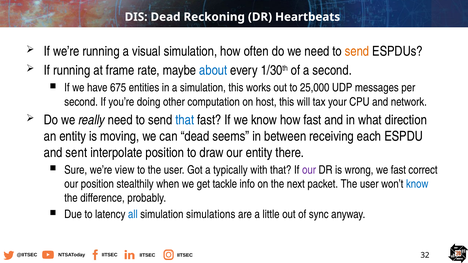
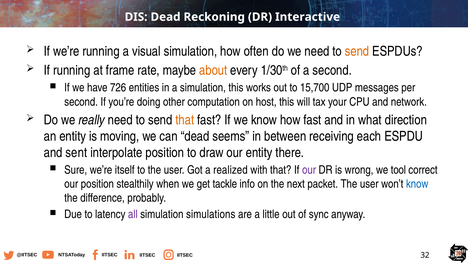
Heartbeats: Heartbeats -> Interactive (308, 17)
about colour: blue -> orange (213, 70)
675: 675 -> 726 (118, 88)
25,000: 25,000 -> 15,700 (315, 88)
that colour: blue -> orange (185, 120)
view: view -> itself (125, 170)
typically: typically -> realized (230, 170)
we fast: fast -> tool (398, 170)
all colour: blue -> purple (133, 215)
